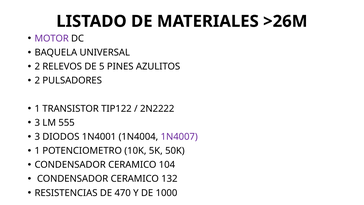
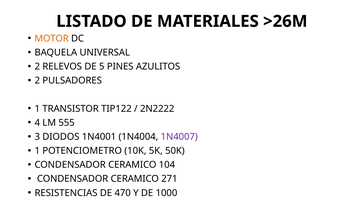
MOTOR colour: purple -> orange (52, 38)
3: 3 -> 4 (37, 123)
132: 132 -> 271 (169, 179)
